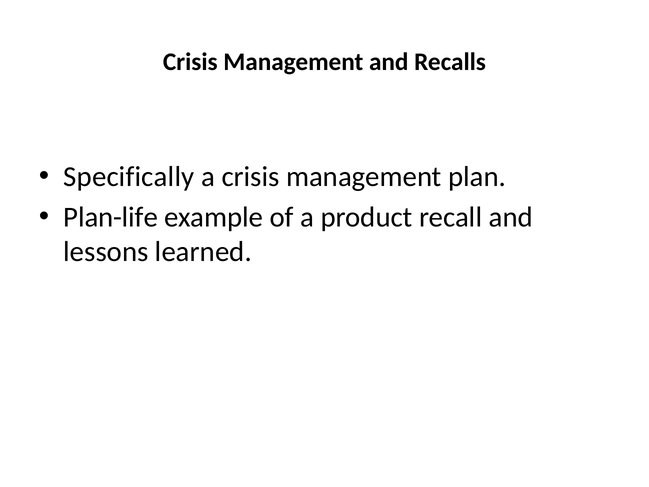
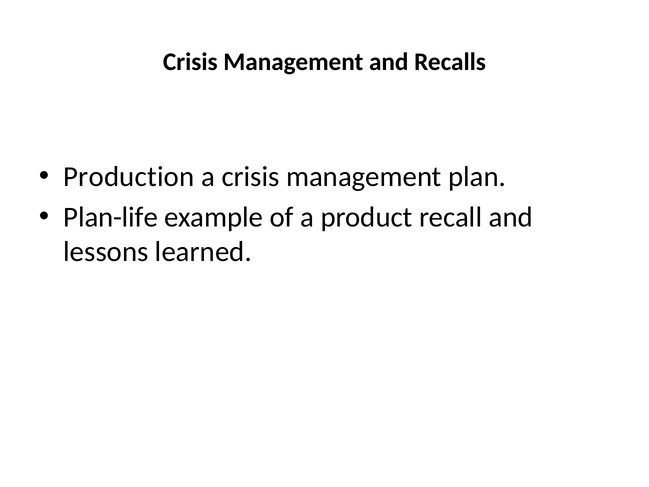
Specifically: Specifically -> Production (129, 177)
